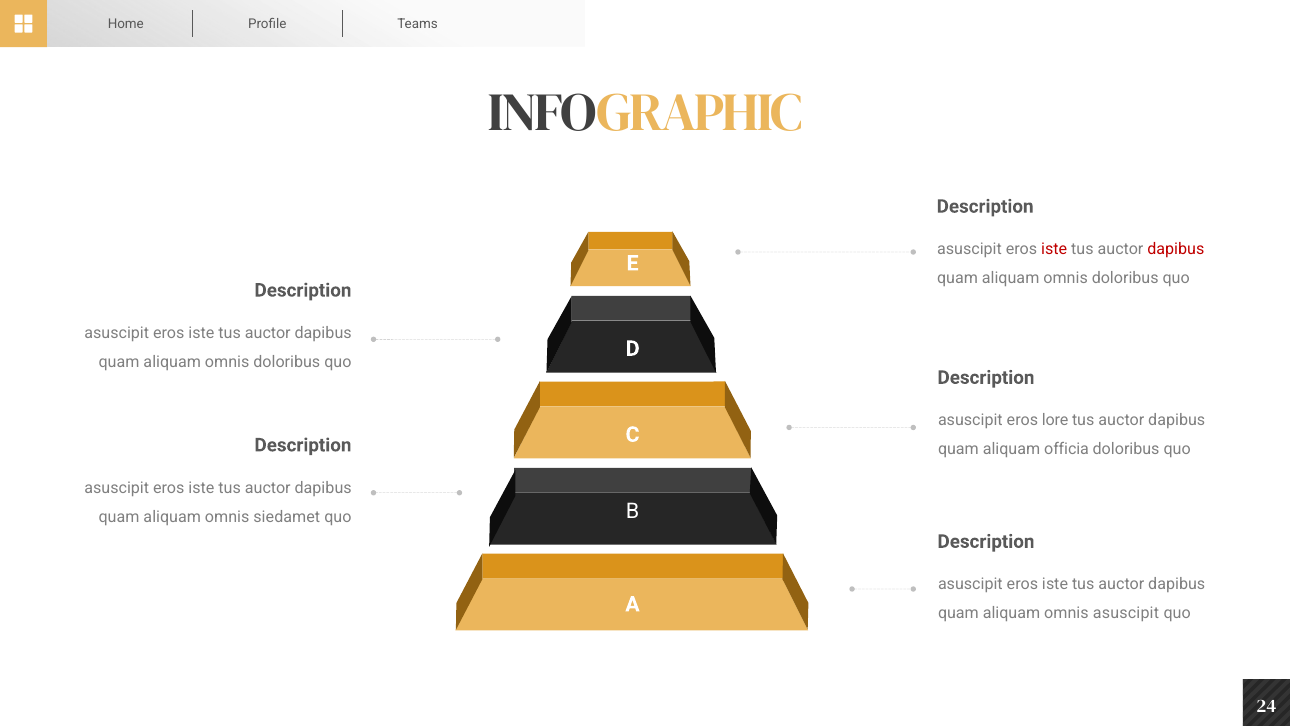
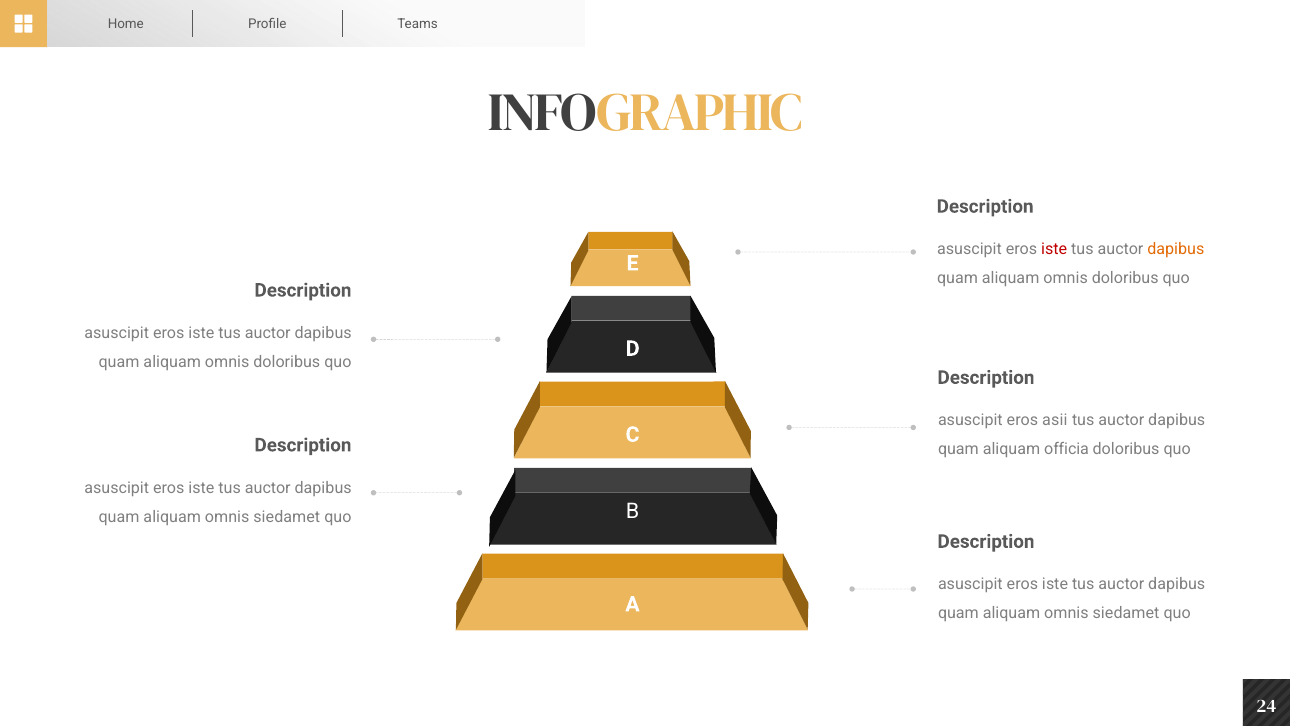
dapibus colour: red -> orange (1176, 249)
lore: lore -> asii (1055, 420)
asuscipit: asuscipit -> siedamet (1126, 613)
